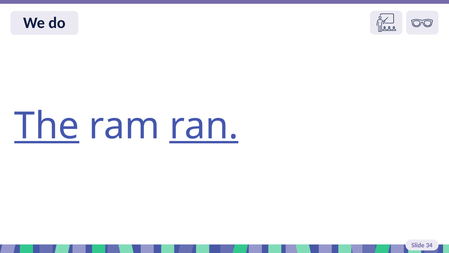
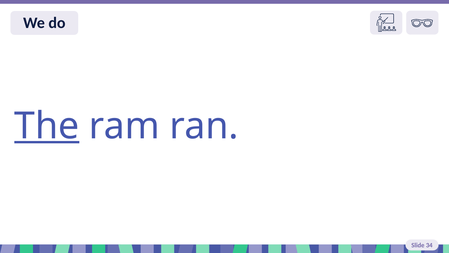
ran underline: present -> none (204, 126)
